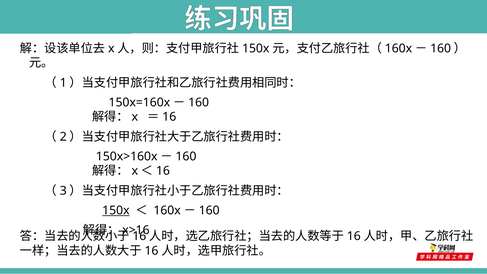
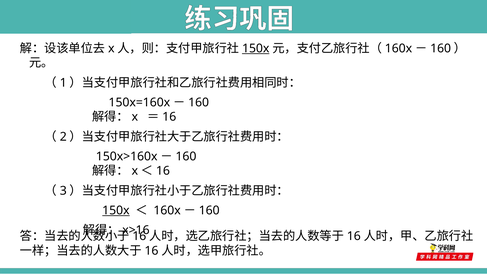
150x underline: none -> present (256, 48)
